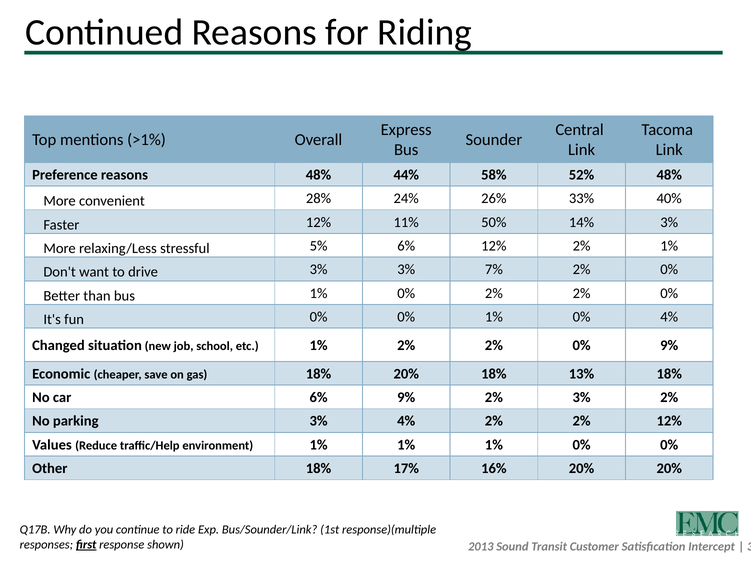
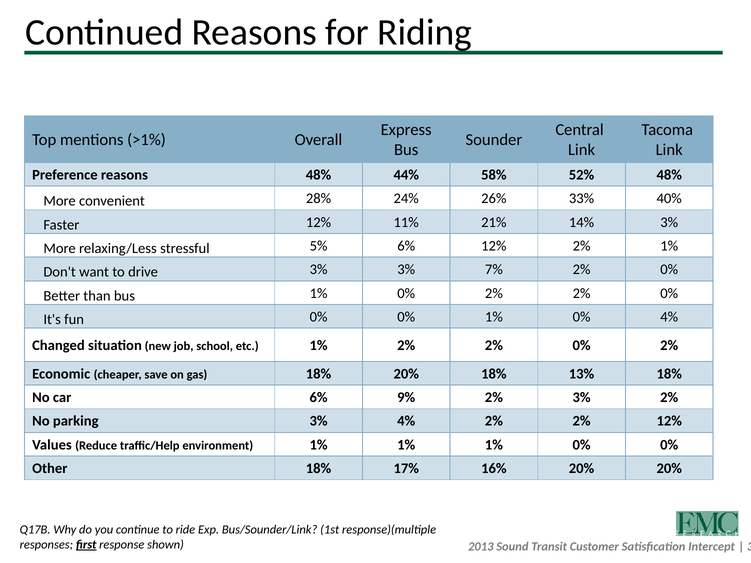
50%: 50% -> 21% (494, 222)
2% 0% 9%: 9% -> 2% (669, 345)
